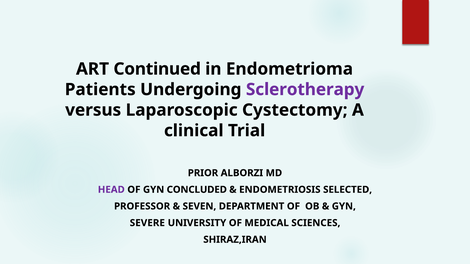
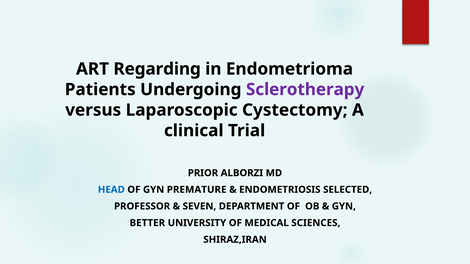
Continued: Continued -> Regarding (157, 69)
HEAD colour: purple -> blue (111, 190)
CONCLUDED: CONCLUDED -> PREMATURE (197, 190)
SEVERE: SEVERE -> BETTER (147, 223)
